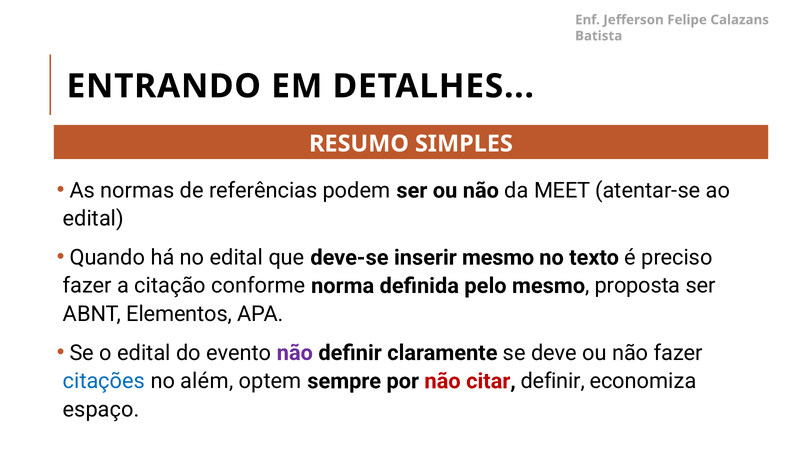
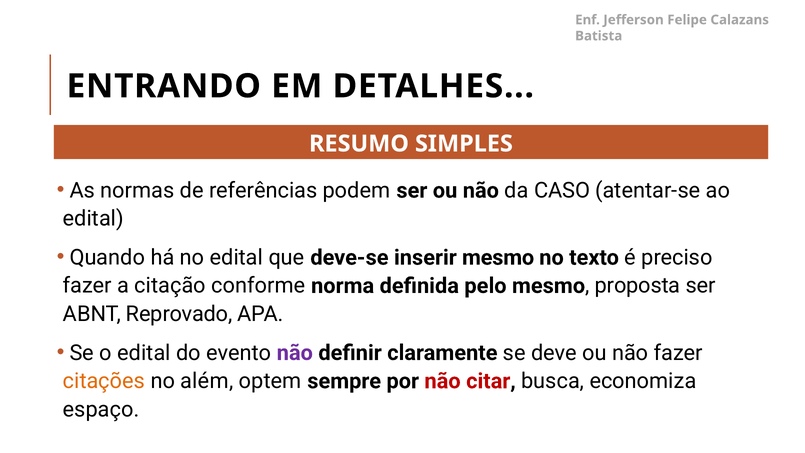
MEET: MEET -> CASO (562, 190)
Elementos: Elementos -> Reprovado (179, 314)
citações colour: blue -> orange (104, 381)
citar definir: definir -> busca (553, 381)
